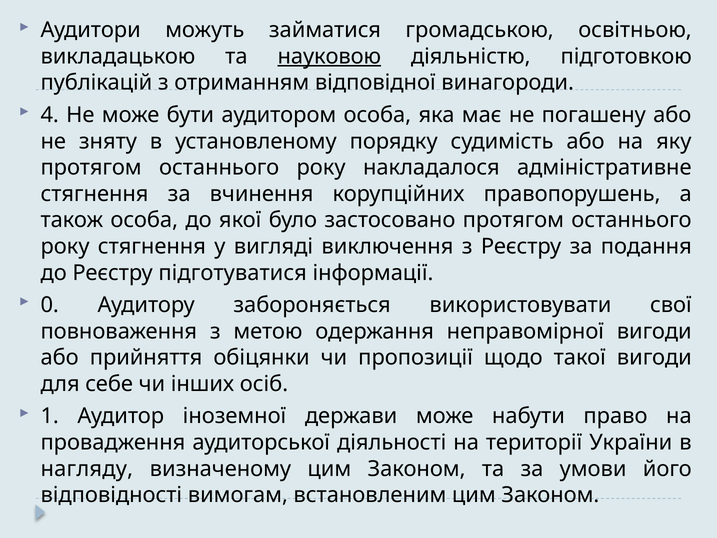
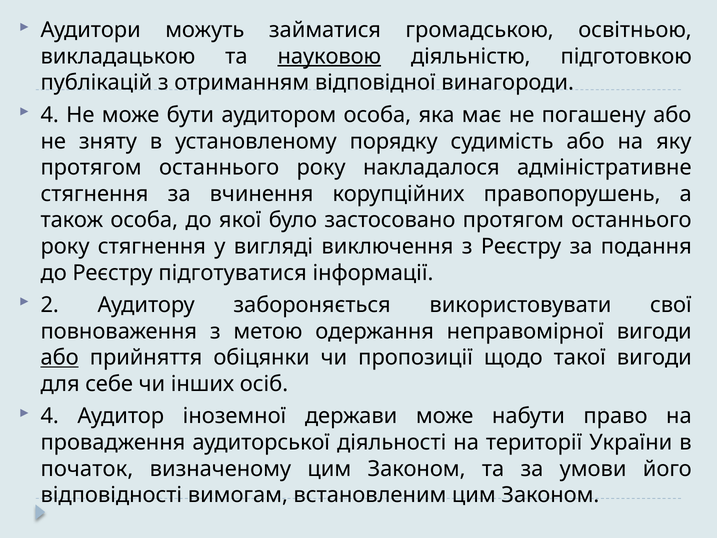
0: 0 -> 2 (50, 305)
або underline: none -> present (60, 357)
1: 1 -> 4 (50, 416)
нагляду: нагляду -> початок (87, 469)
